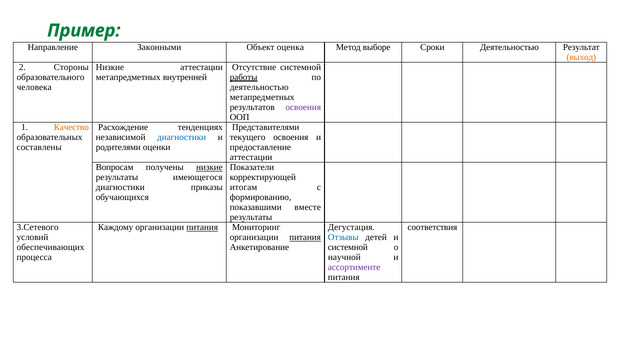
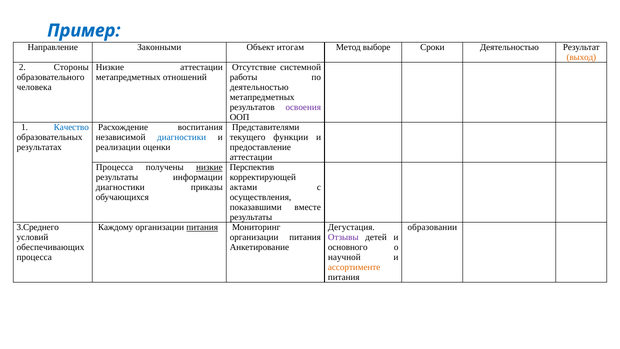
Пример colour: green -> blue (84, 31)
оценка: оценка -> итогам (290, 47)
внутренней: внутренней -> отношений (185, 77)
работы underline: present -> none (244, 77)
Качество colour: orange -> blue (71, 127)
тенденциях: тенденциях -> воспитания (200, 127)
текущего освоения: освоения -> функции (291, 137)
составлены: составлены -> результатах (39, 147)
родителями: родителями -> реализации (118, 147)
Вопросам: Вопросам -> Процесса (114, 167)
Показатели: Показатели -> Перспектив (252, 167)
имеющегося: имеющегося -> информации (198, 177)
итогам: итогам -> актами (244, 187)
формированию: формированию -> осуществления (260, 197)
3.Сетевого: 3.Сетевого -> 3.Среднего (38, 227)
соответствия: соответствия -> образовании (432, 227)
питания underline: present -> none (305, 237)
Отзывы colour: blue -> purple (343, 237)
системной: системной -> основного (348, 247)
ассортименте colour: purple -> orange (354, 267)
